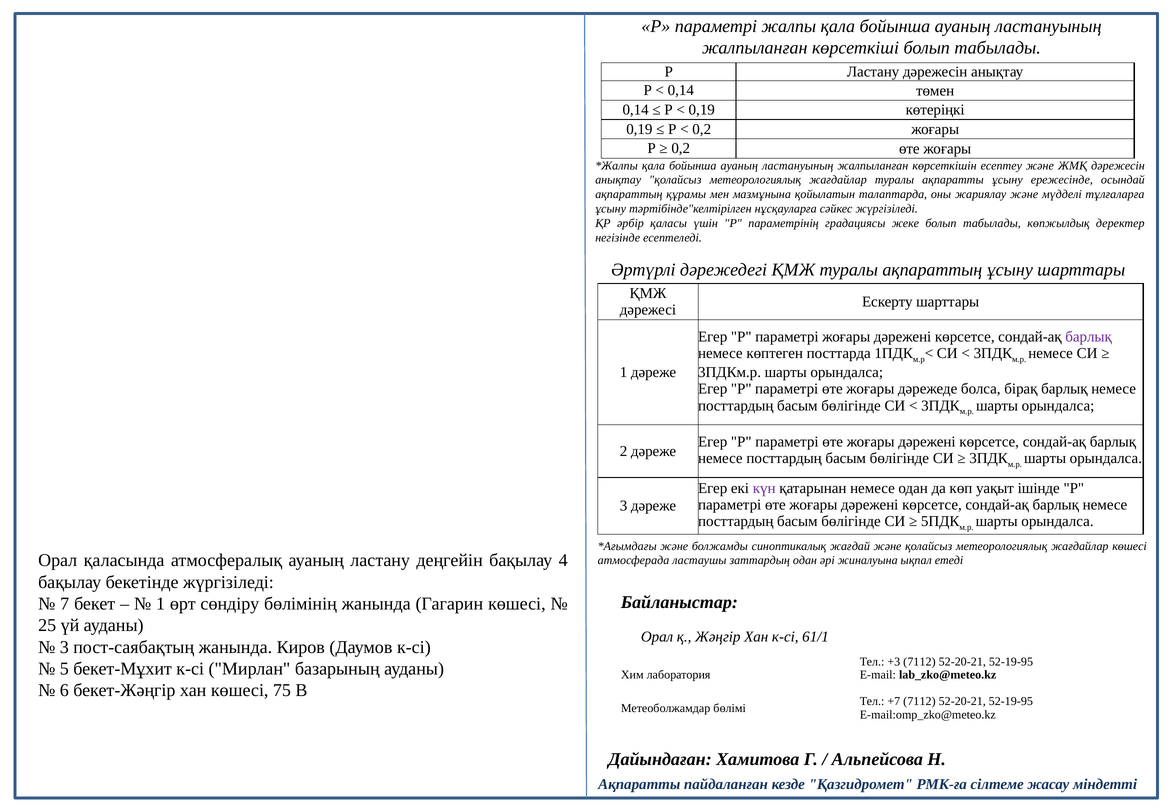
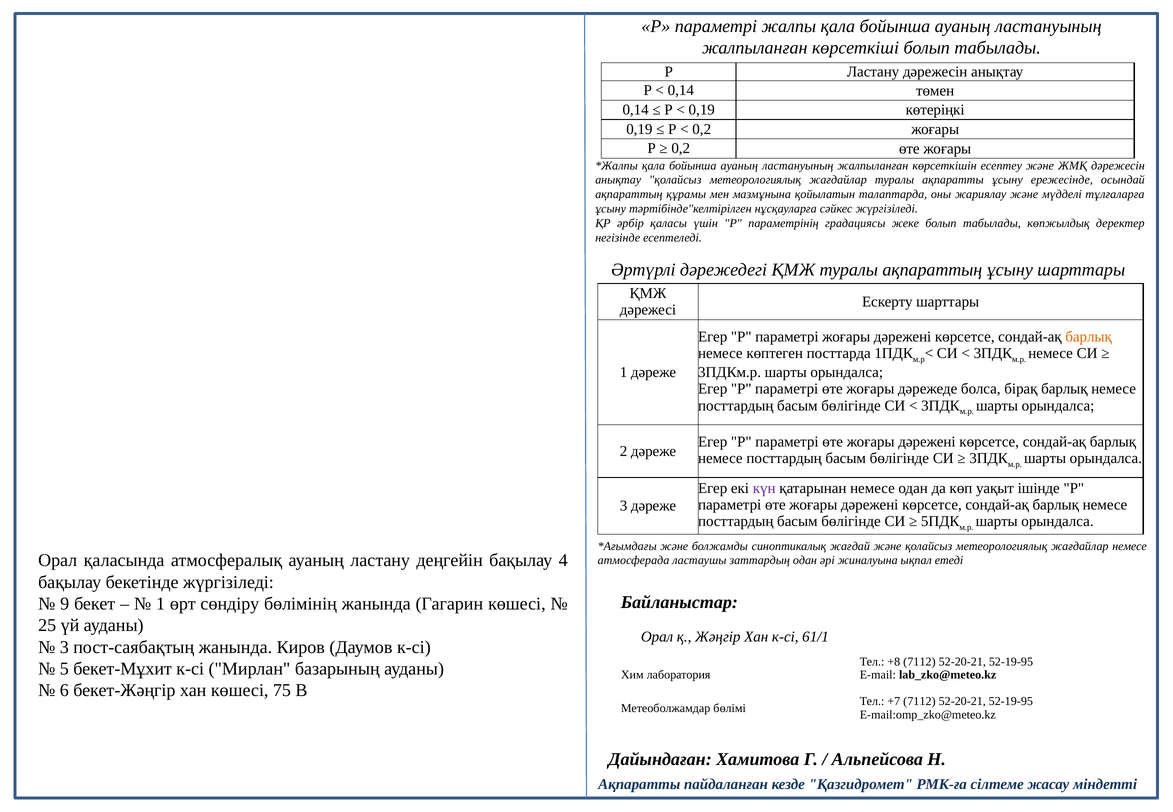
барлық colour: purple -> orange (1089, 337)
жағдайлар көшесі: көшесі -> немесе (1130, 546)
7: 7 -> 9 (65, 604)
+3: +3 -> +8 (894, 662)
